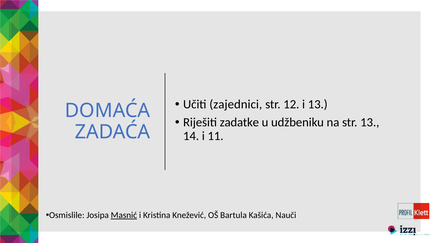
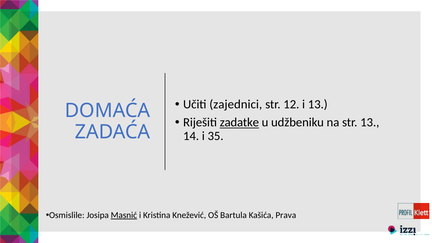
zadatke underline: none -> present (239, 123)
11: 11 -> 35 (216, 136)
Nauči: Nauči -> Prava (286, 215)
